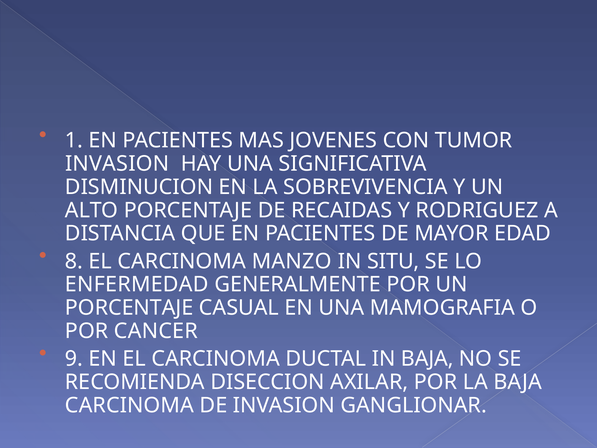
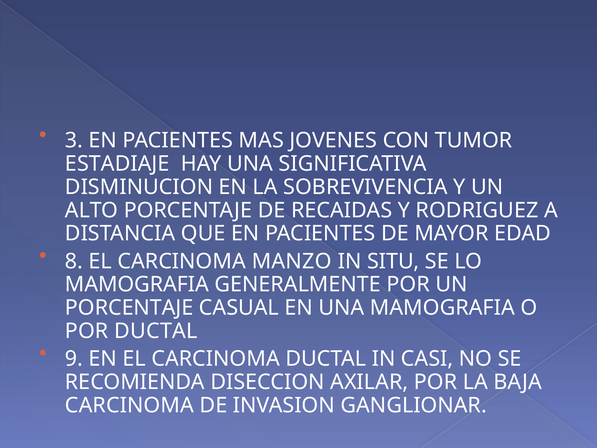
1: 1 -> 3 (74, 140)
INVASION: INVASION -> ESTADIAJE (117, 164)
ENFERMEDAD: ENFERMEDAD -> MAMOGRAFIA (137, 284)
POR CANCER: CANCER -> DUCTAL (156, 331)
IN BAJA: BAJA -> CASI (427, 359)
